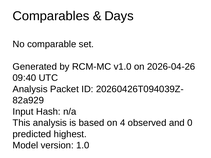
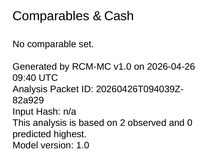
Days: Days -> Cash (119, 16)
4: 4 -> 2 (123, 123)
